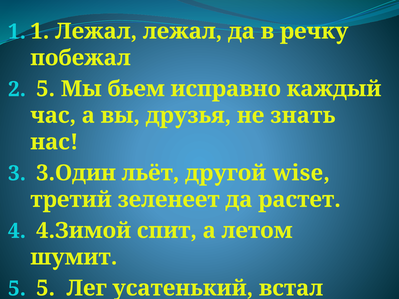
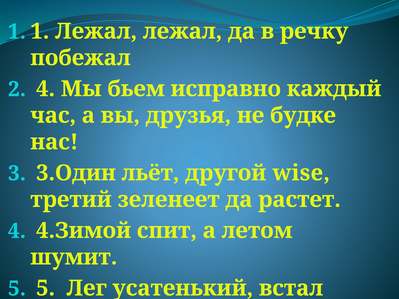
2 5: 5 -> 4 (46, 89)
знать: знать -> будке (303, 116)
